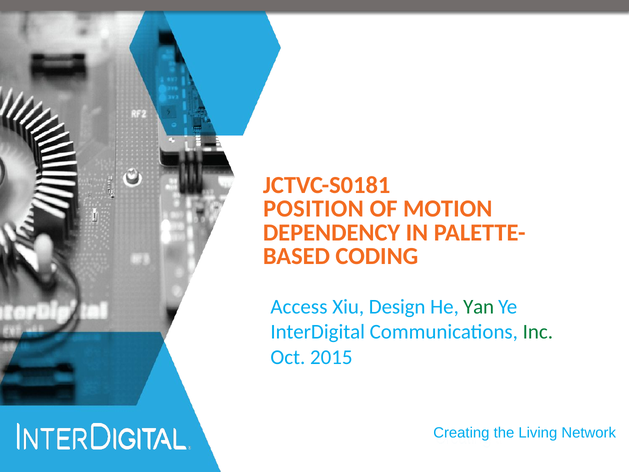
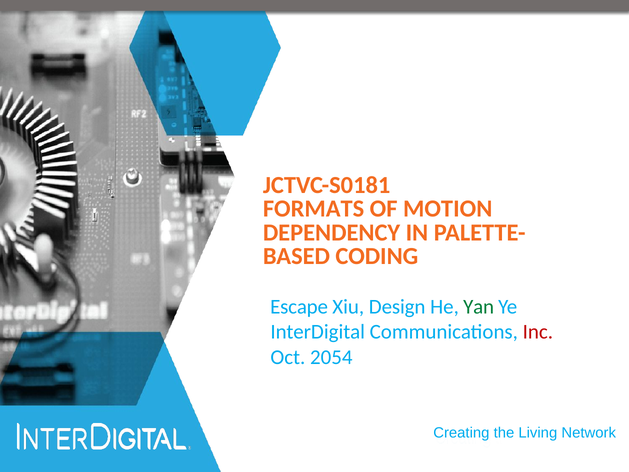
POSITION: POSITION -> FORMATS (314, 209)
Access: Access -> Escape (299, 307)
Inc colour: green -> red (538, 332)
2015: 2015 -> 2054 (331, 357)
